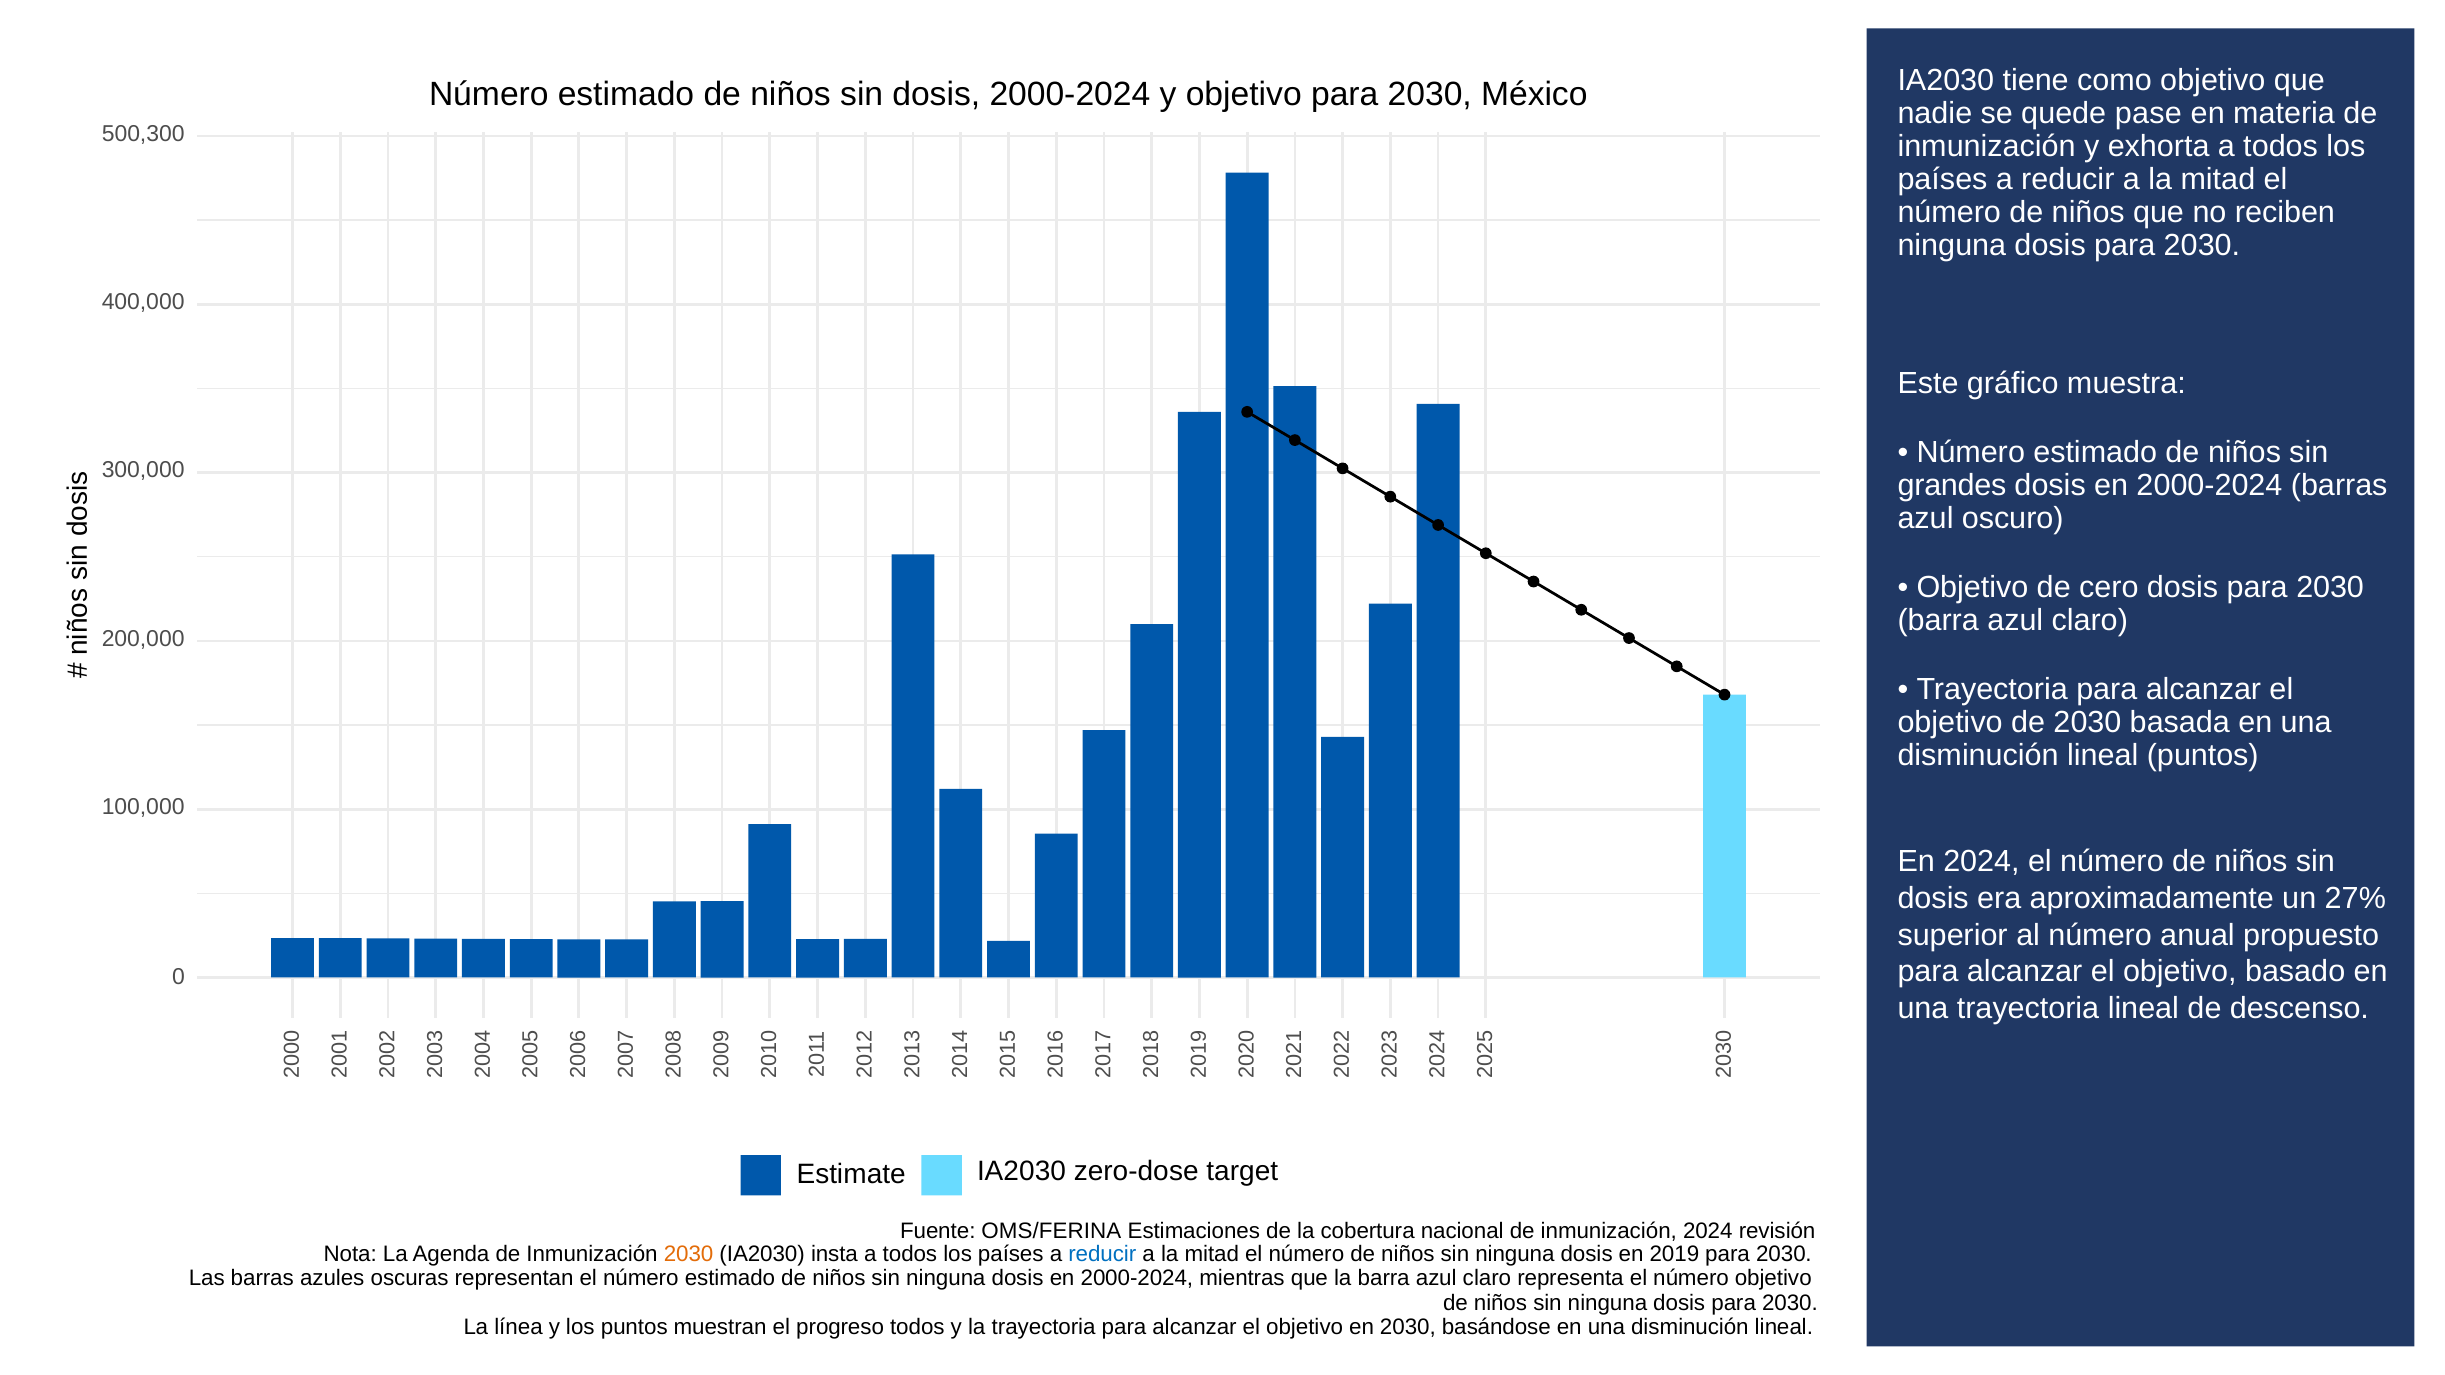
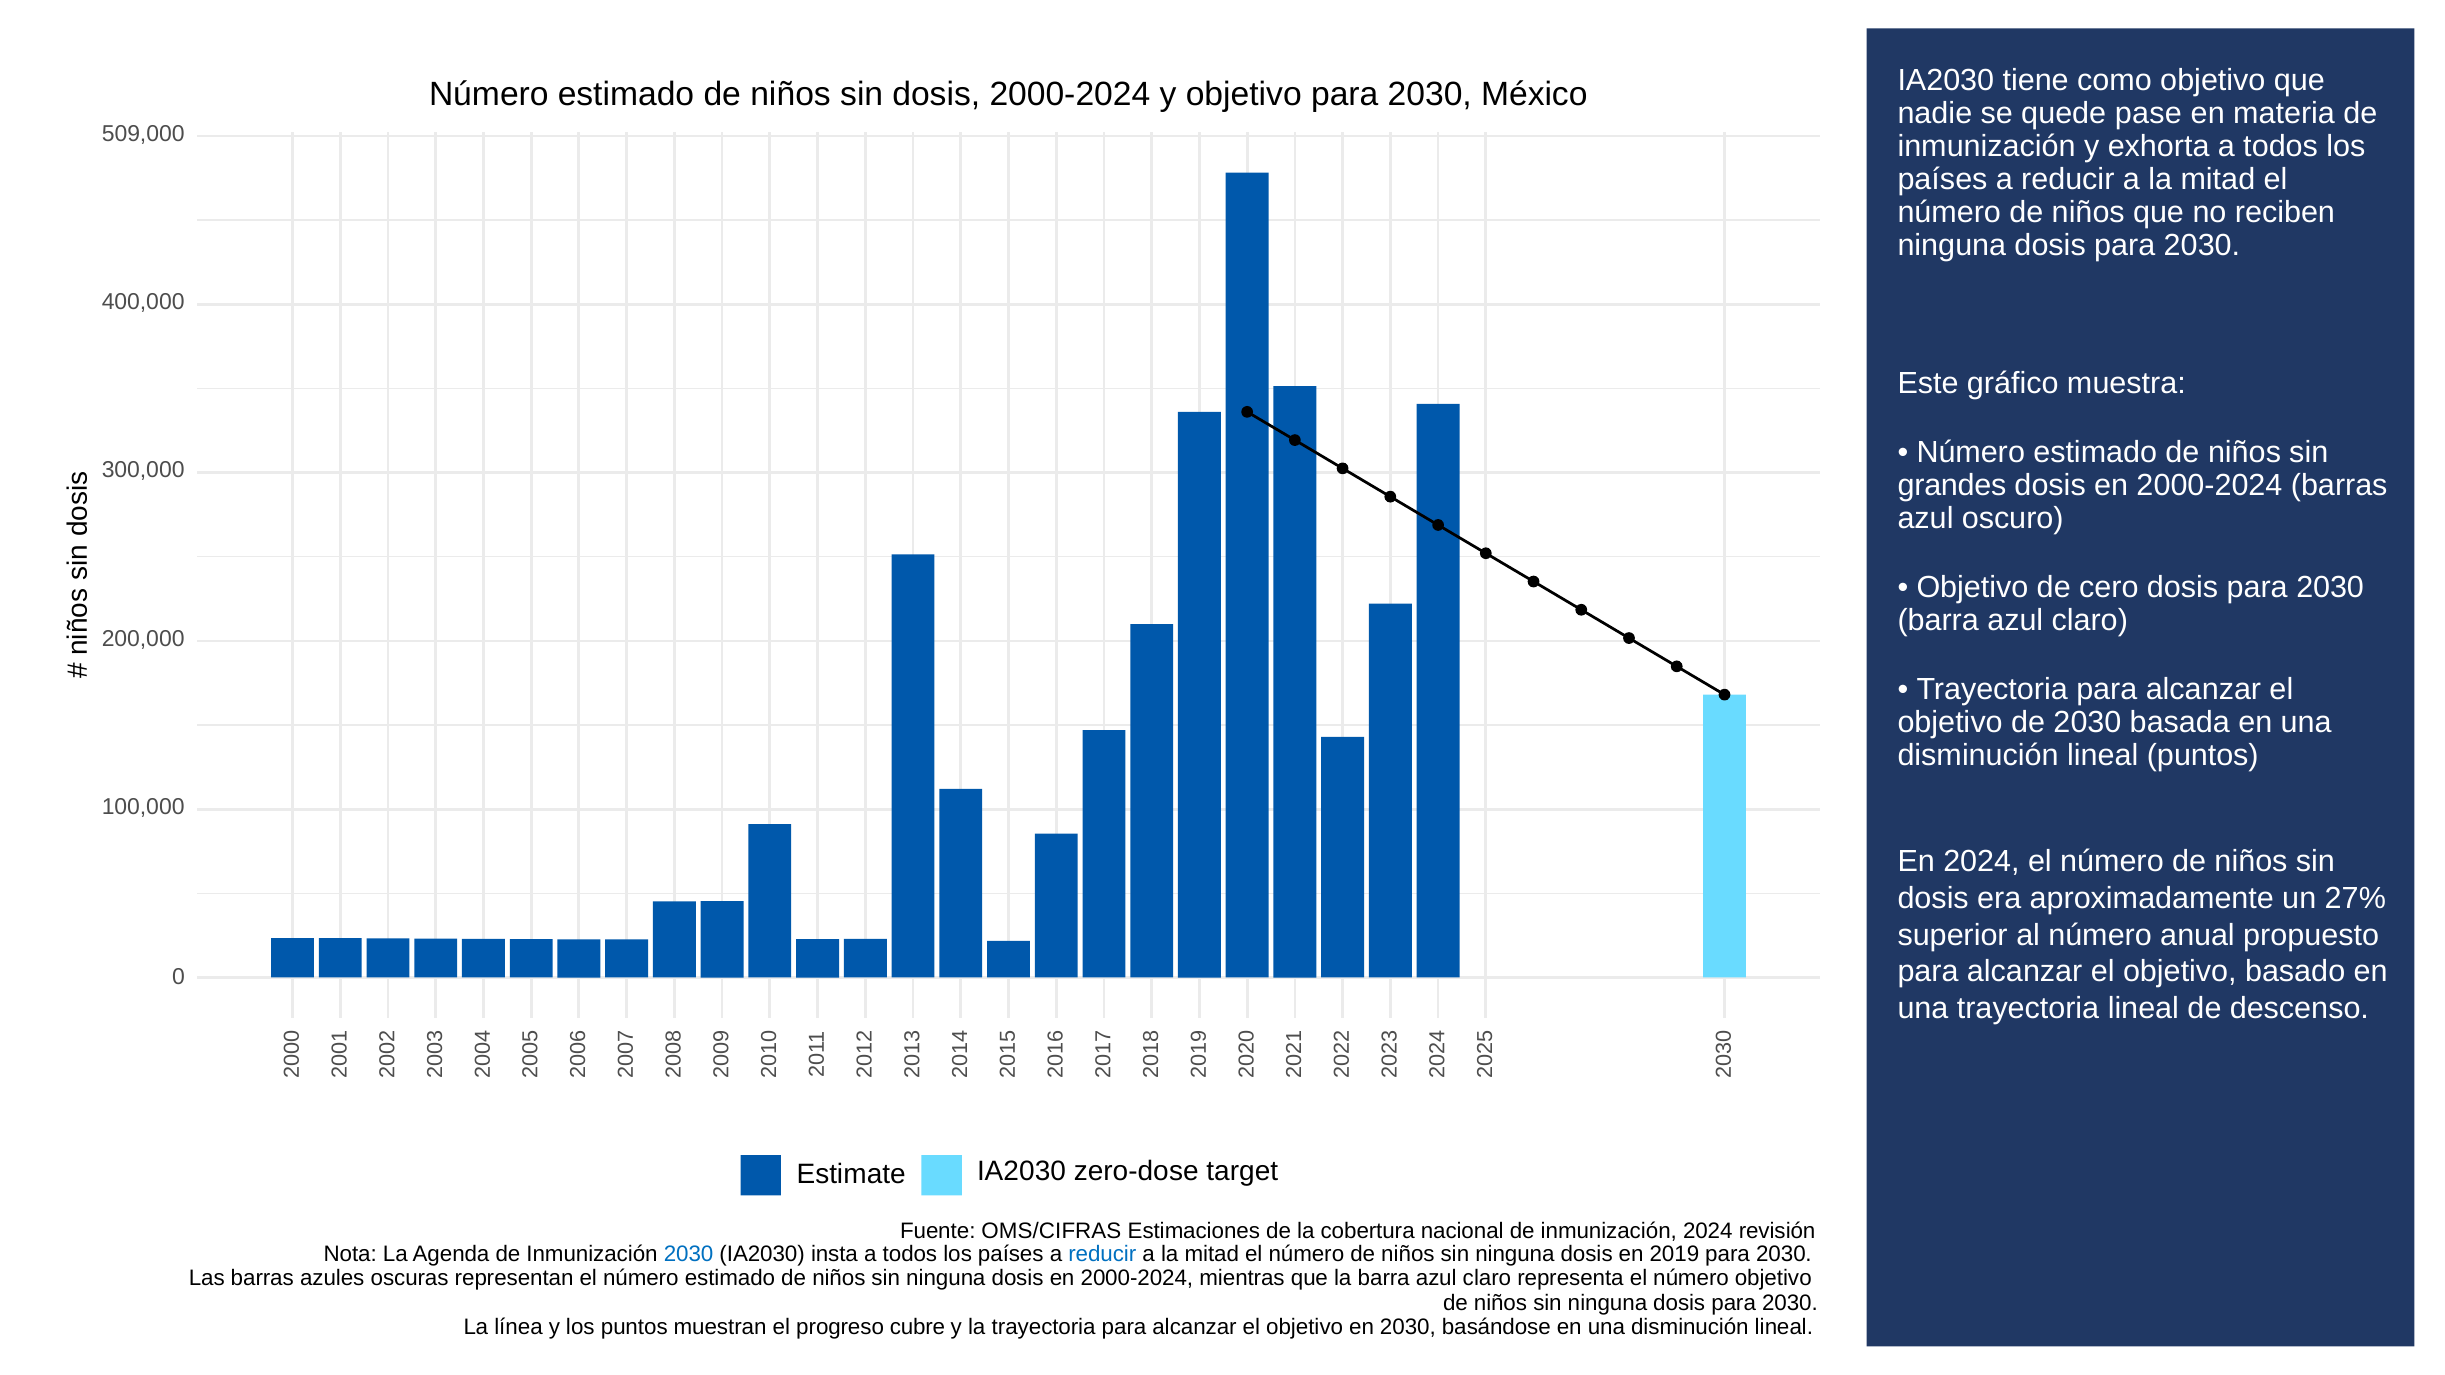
500,300: 500,300 -> 509,000 (143, 134)
OMS/FERINA: OMS/FERINA -> OMS/CIFRAS (1051, 1231)
2030 colour: orange -> blue (689, 1254)
progreso todos: todos -> cubre (917, 1327)
